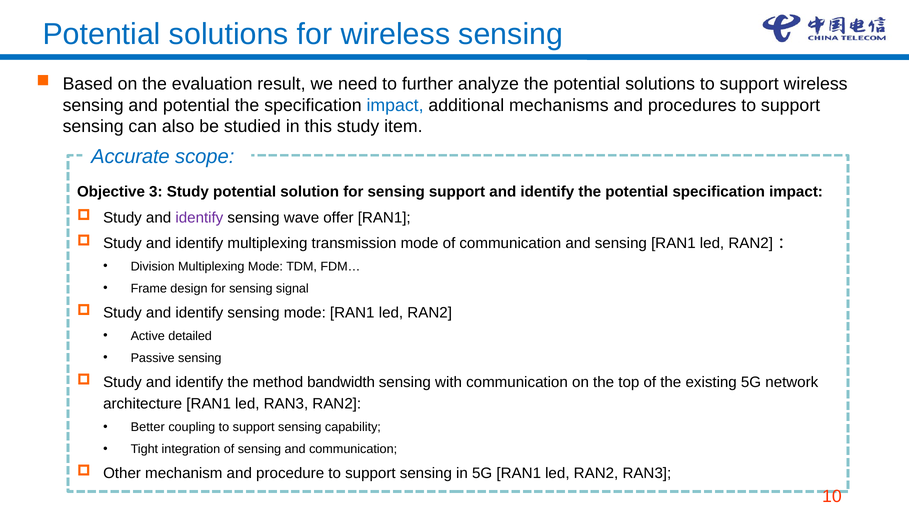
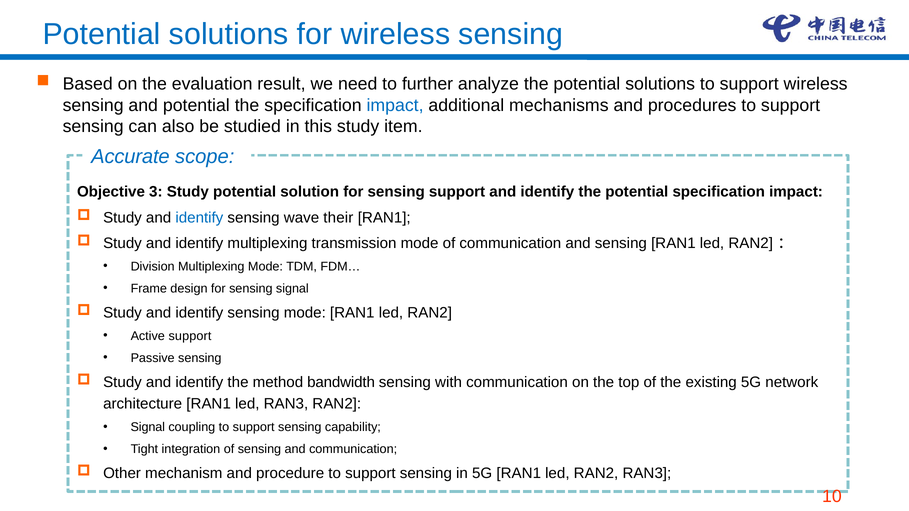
identify colour: purple -> blue (199, 218)
offer: offer -> their (338, 218)
Active detailed: detailed -> support (190, 336)
Better: Better -> Signal (148, 427)
